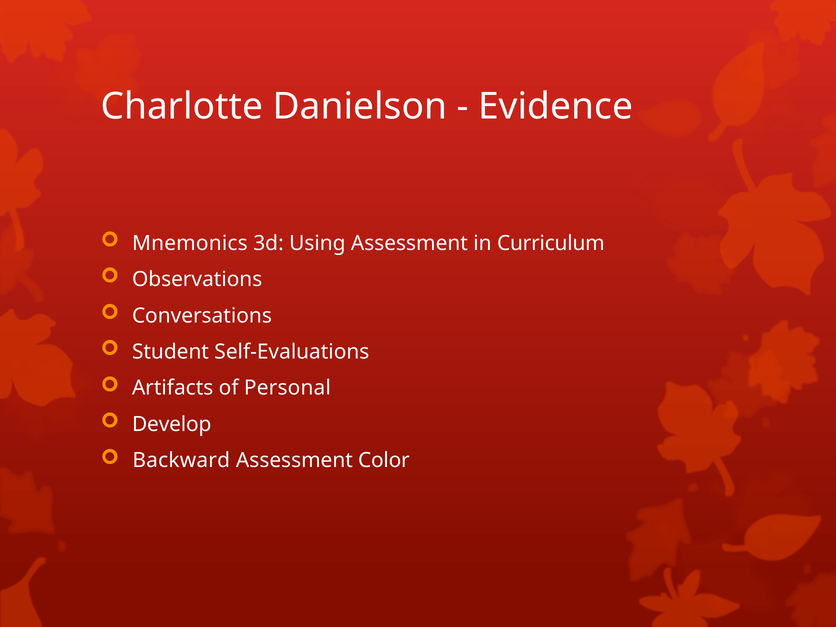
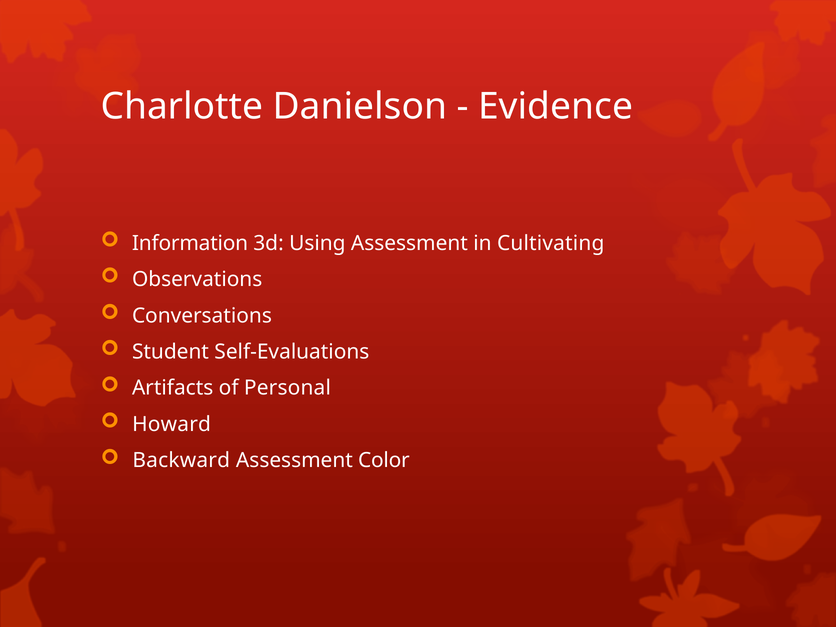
Mnemonics: Mnemonics -> Information (190, 243)
Curriculum: Curriculum -> Cultivating (551, 243)
Develop: Develop -> Howard (172, 424)
